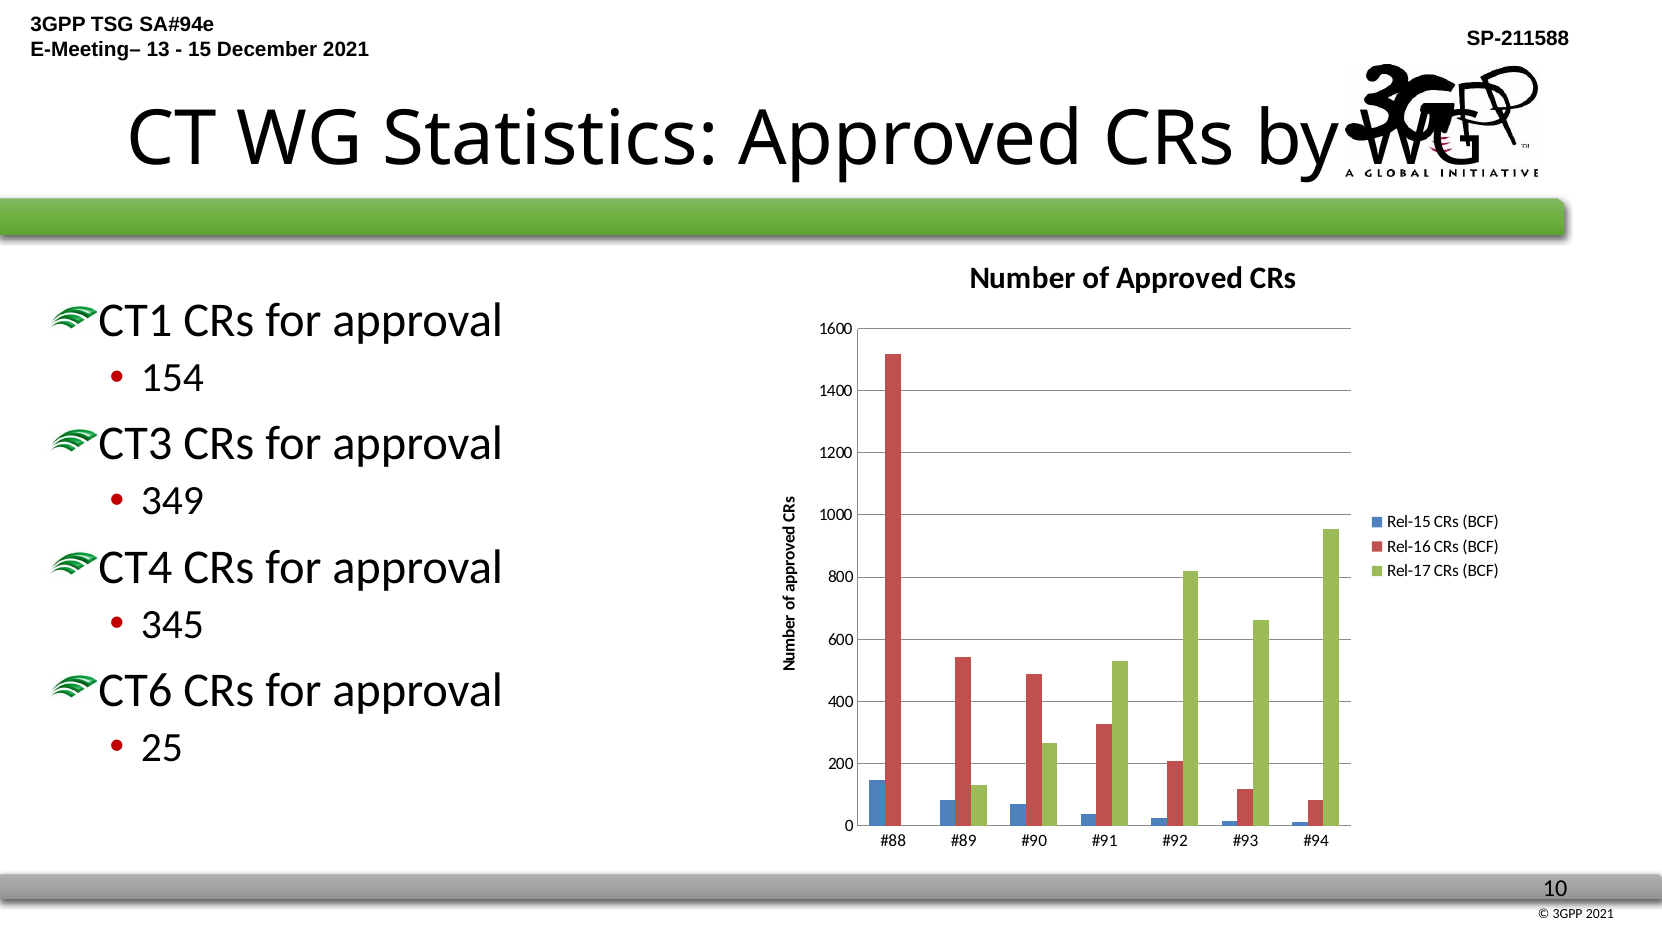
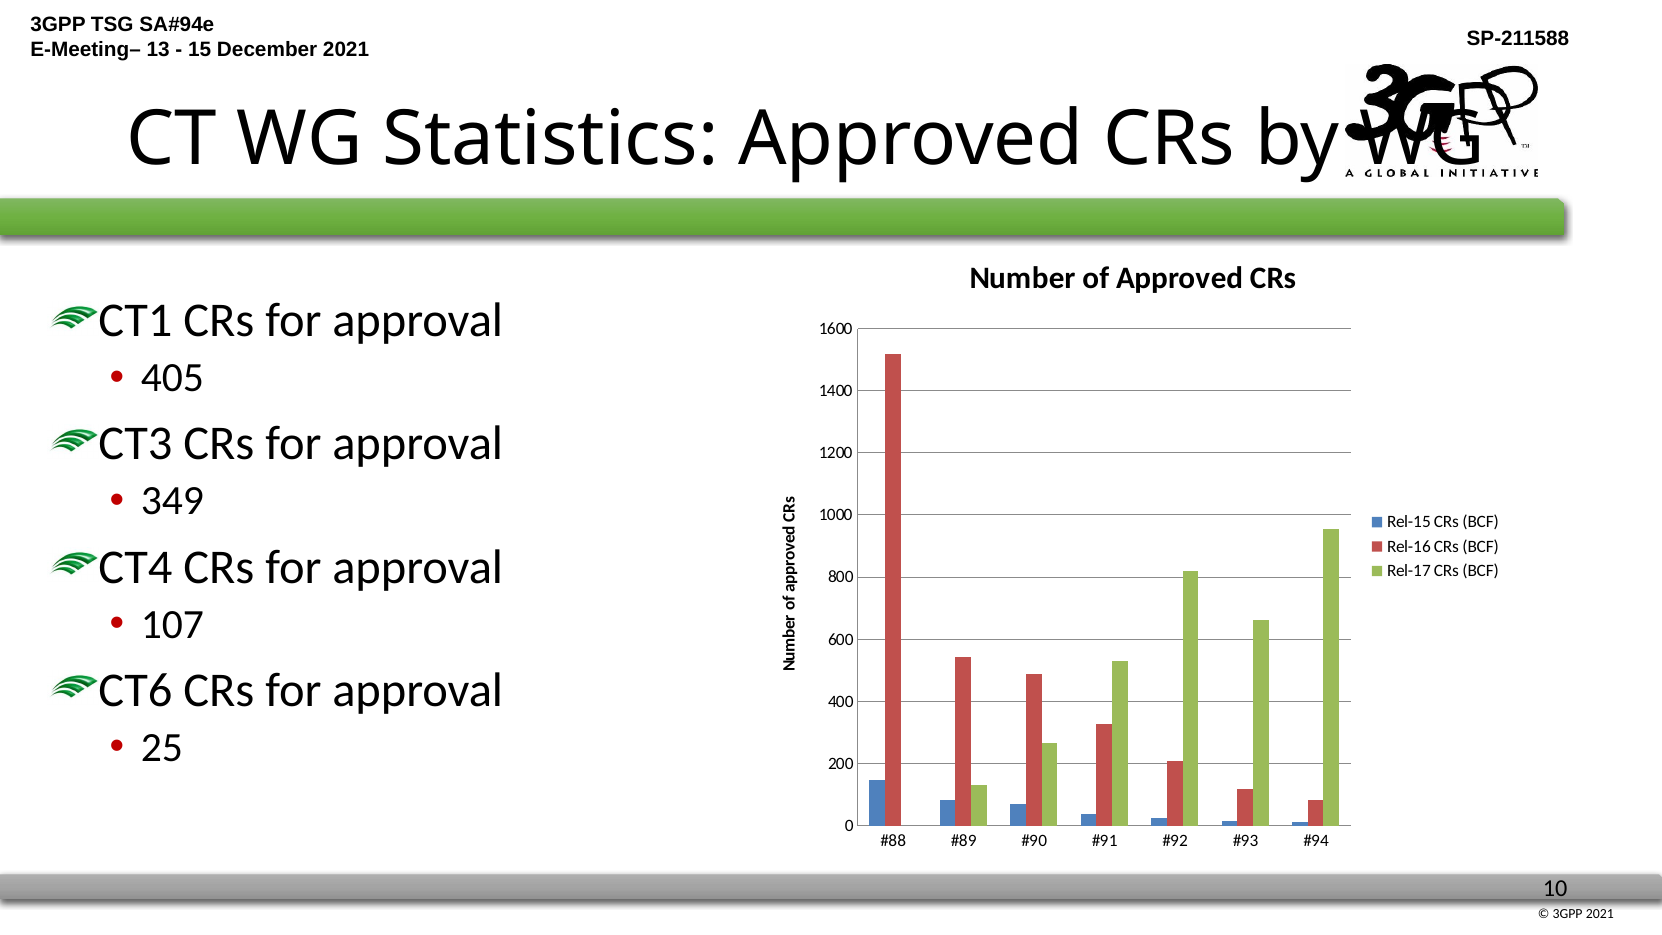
154: 154 -> 405 (172, 378)
345: 345 -> 107 (172, 624)
